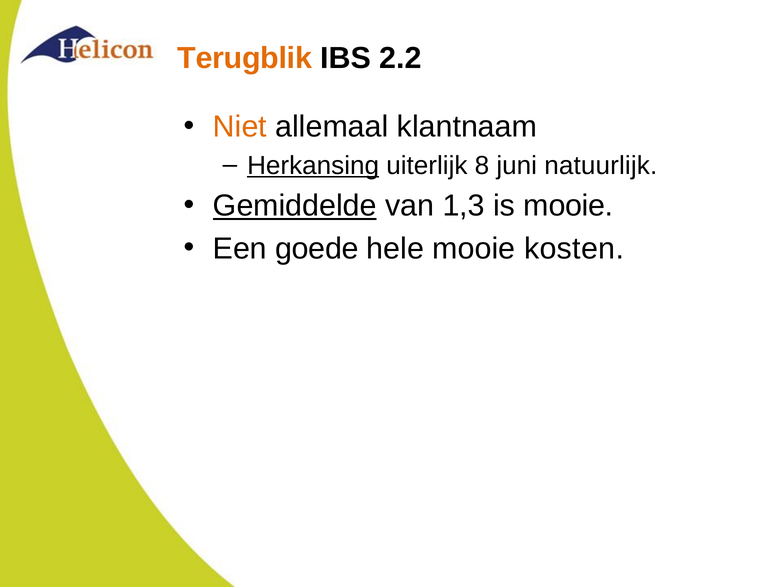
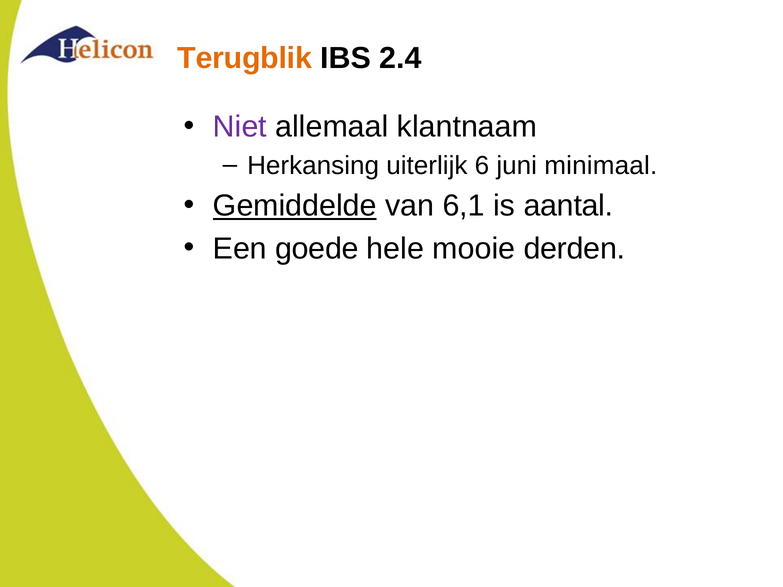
2.2: 2.2 -> 2.4 (400, 58)
Niet colour: orange -> purple (240, 127)
Herkansing underline: present -> none (313, 166)
8: 8 -> 6 (482, 166)
natuurlijk: natuurlijk -> minimaal (601, 166)
1,3: 1,3 -> 6,1 (464, 206)
is mooie: mooie -> aantal (568, 206)
kosten: kosten -> derden (574, 249)
